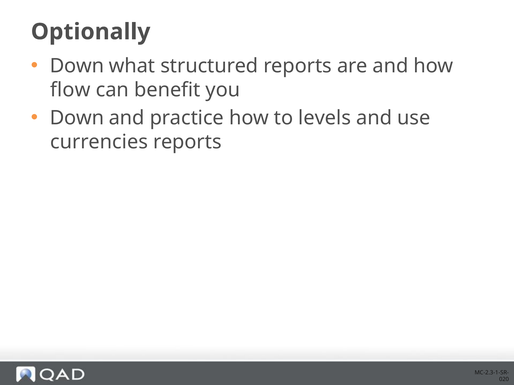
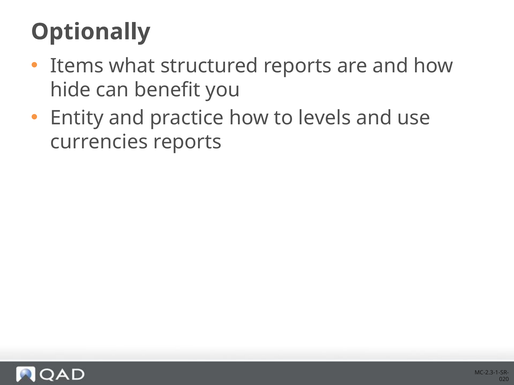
Down: Down -> Items (77, 66)
flow: flow -> hide (70, 90)
Down: Down -> Entity (77, 118)
